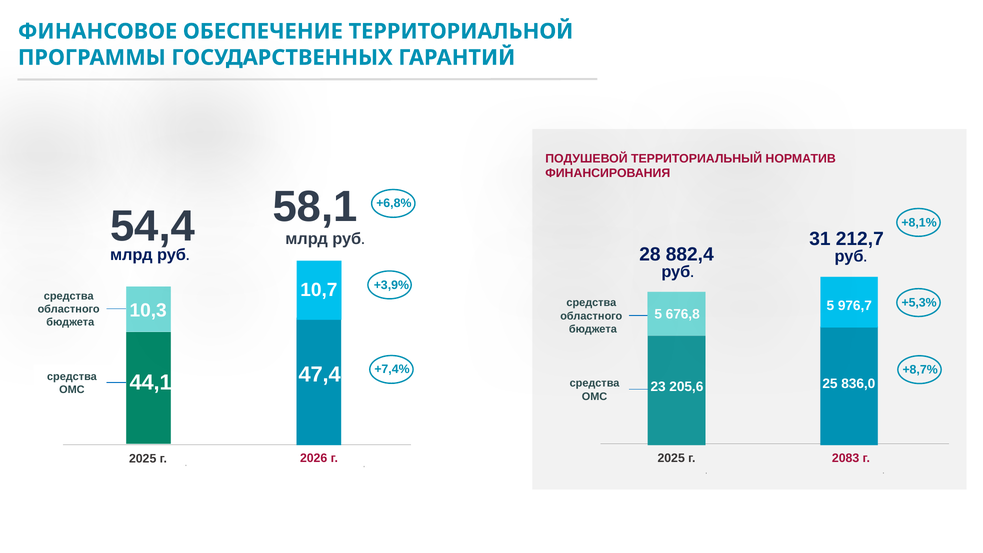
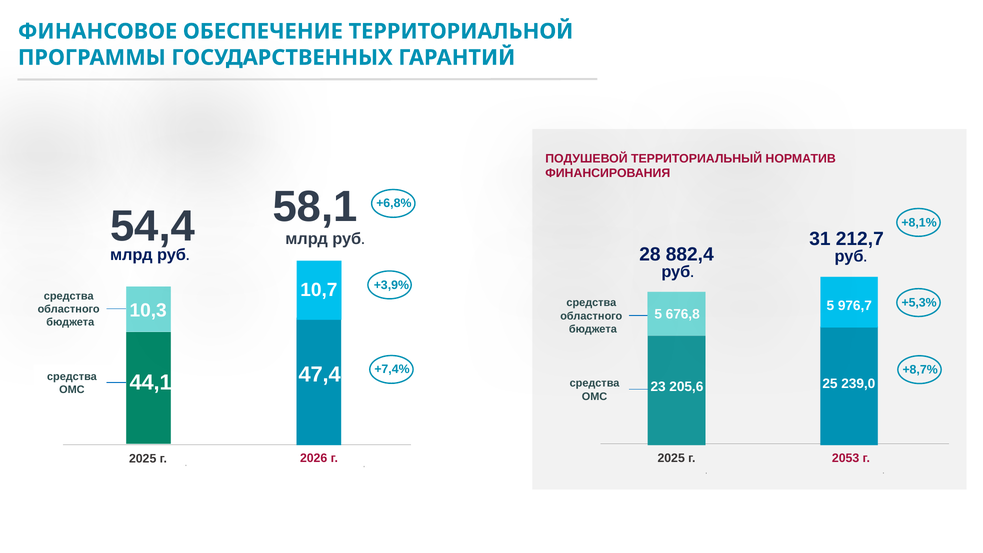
836,0: 836,0 -> 239,0 (858, 384)
2083: 2083 -> 2053 (846, 458)
